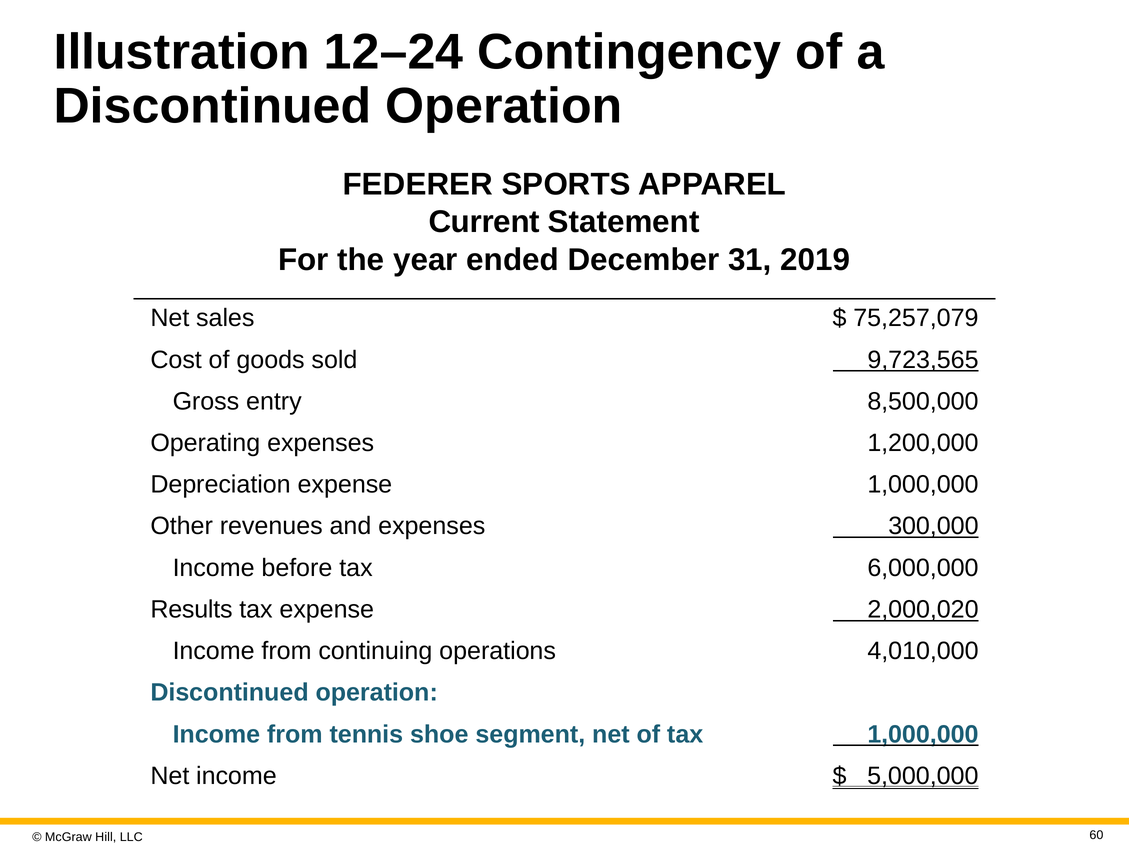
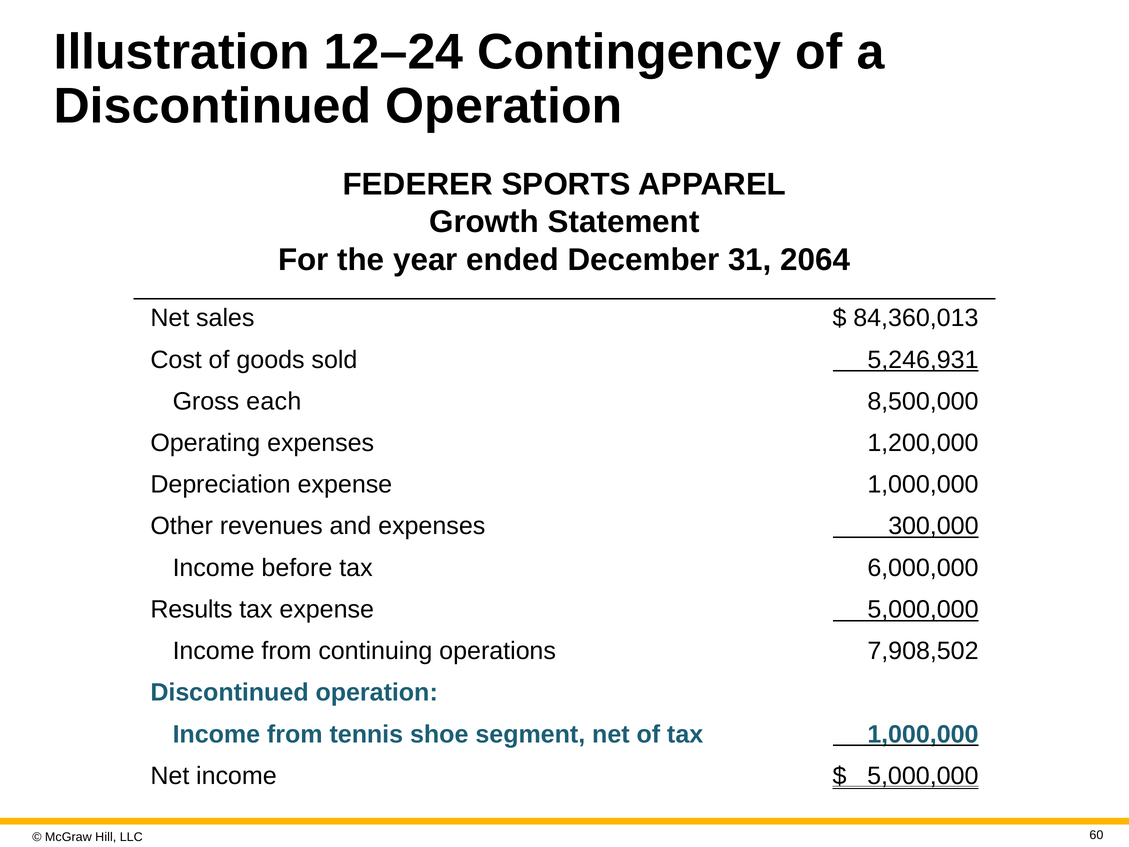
Current: Current -> Growth (484, 222)
2019: 2019 -> 2064 (815, 260)
75,257,079: 75,257,079 -> 84,360,013 (916, 318)
9,723,565: 9,723,565 -> 5,246,931 (923, 360)
entry: entry -> each (274, 401)
expense 2,000,020: 2,000,020 -> 5,000,000 (923, 609)
4,010,000: 4,010,000 -> 7,908,502 (923, 651)
